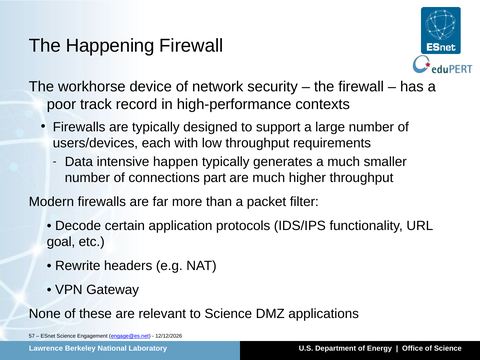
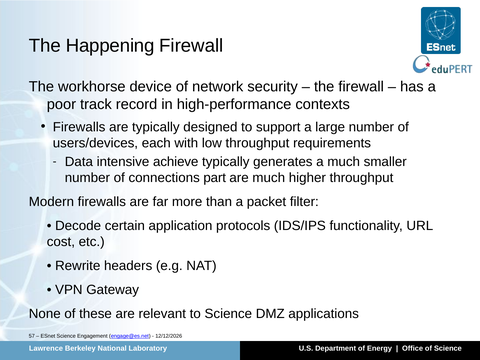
happen: happen -> achieve (176, 162)
goal: goal -> cost (61, 242)
